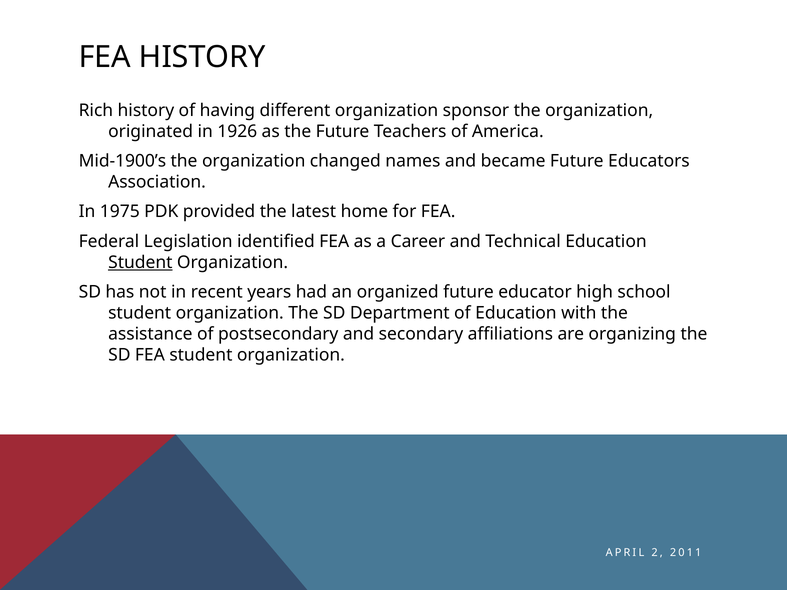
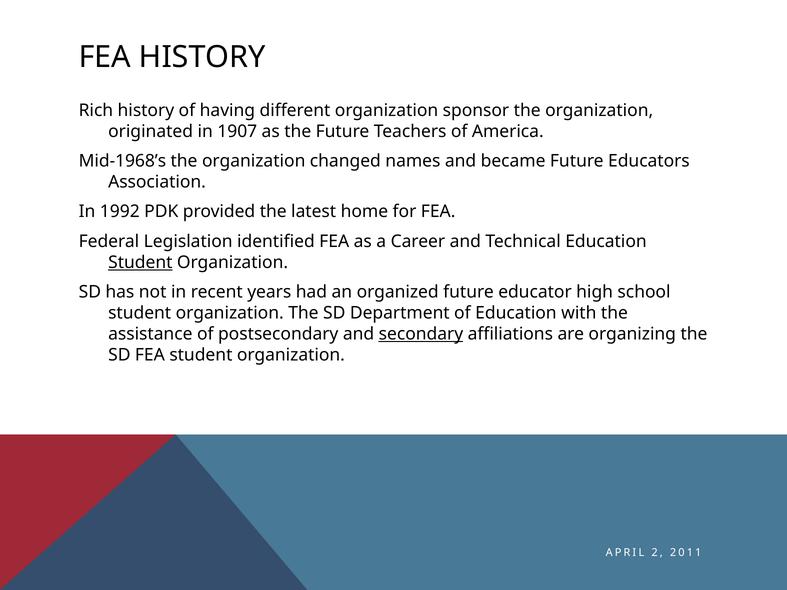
1926: 1926 -> 1907 (237, 131)
Mid-1900’s: Mid-1900’s -> Mid-1968’s (122, 161)
1975: 1975 -> 1992 (120, 212)
secondary underline: none -> present (421, 334)
